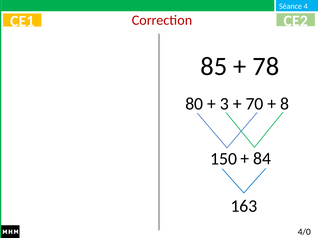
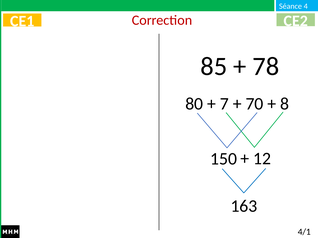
3: 3 -> 7 (224, 104)
84: 84 -> 12 (262, 159)
4/0: 4/0 -> 4/1 (304, 232)
